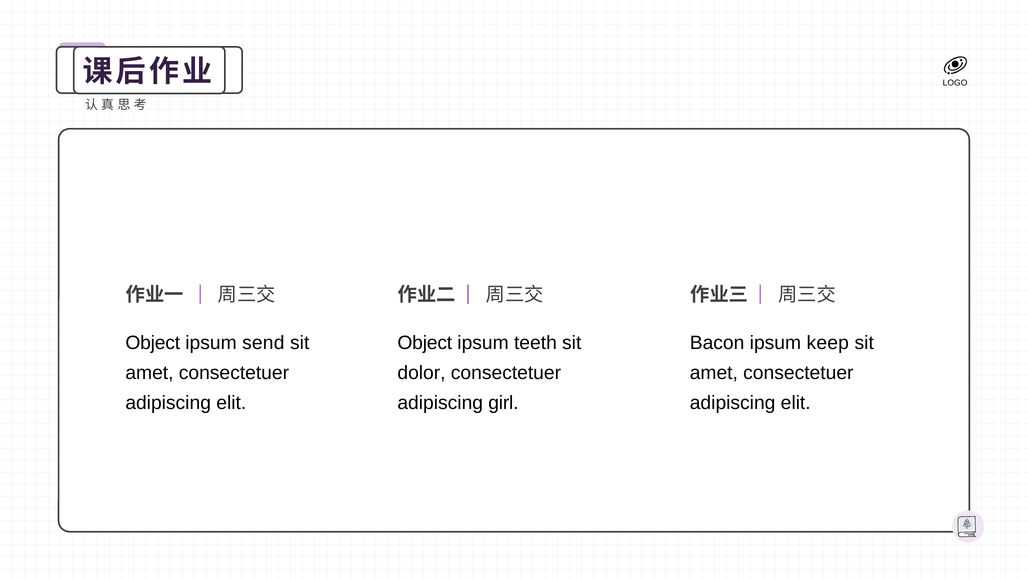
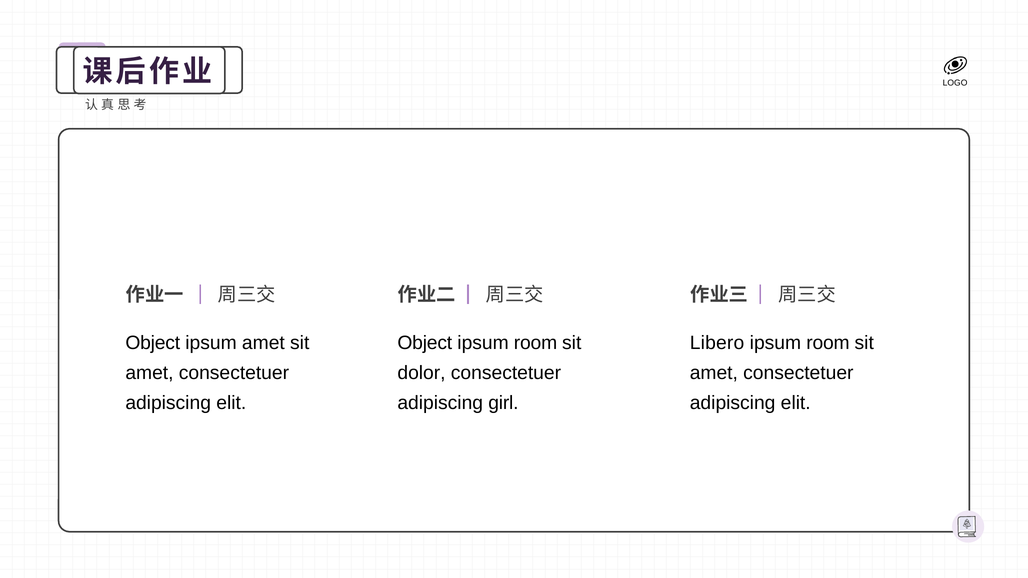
ipsum send: send -> amet (263, 343)
teeth: teeth -> room (536, 343)
Bacon: Bacon -> Libero (717, 343)
keep: keep -> room (828, 343)
